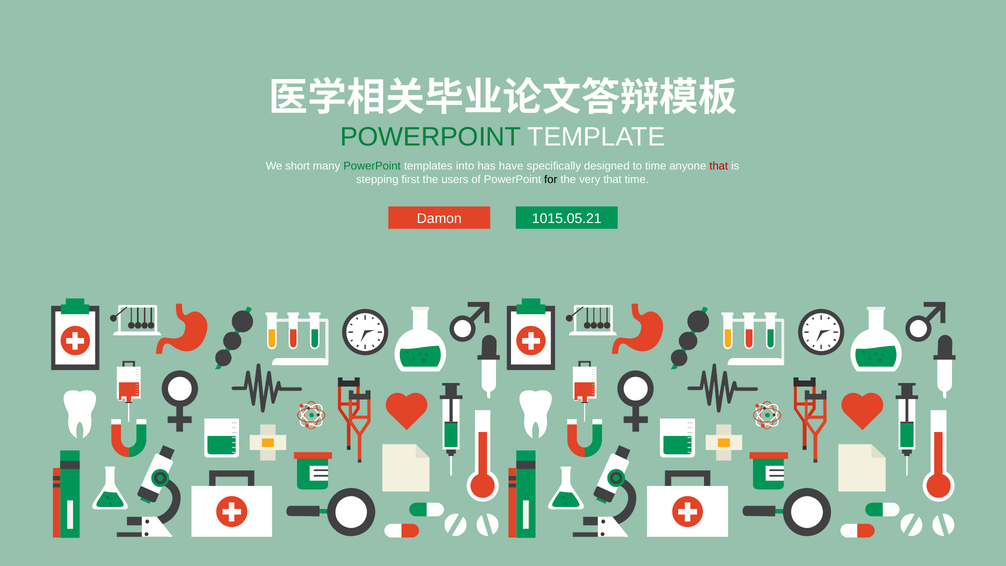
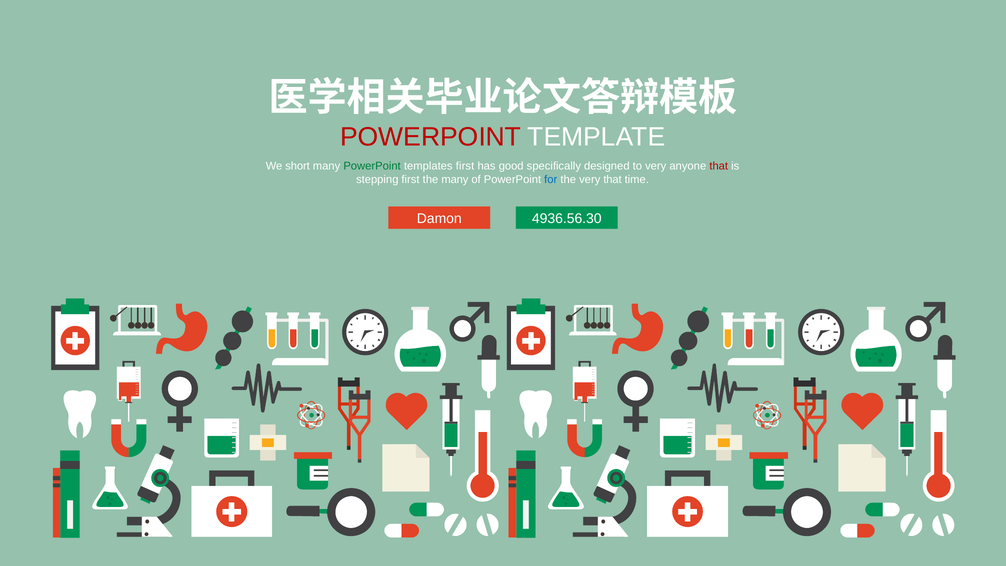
POWERPOINT colour: green -> red (431, 137)
templates into: into -> first (465, 166)
have: have -> good (511, 166)
to time: time -> very (656, 166)
the users: users -> many (455, 180)
for colour: black -> blue (551, 180)
1015.05.21: 1015.05.21 -> 4936.56.30 (567, 219)
